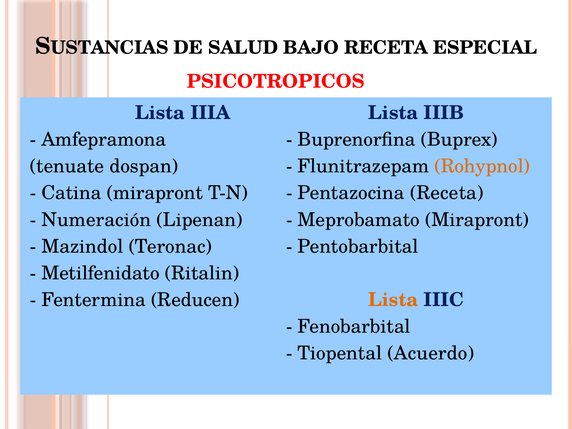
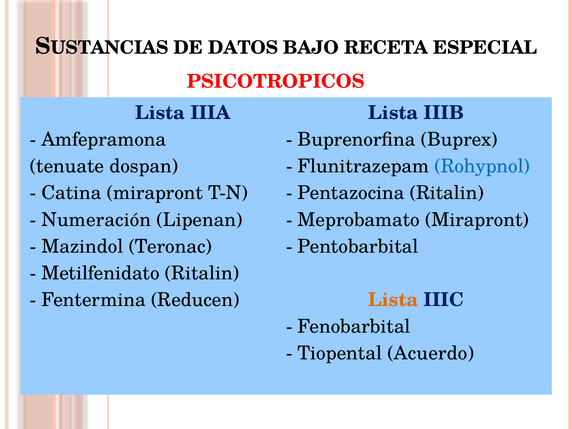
SALUD: SALUD -> DATOS (243, 48)
Rohypnol colour: orange -> blue (482, 166)
Pentazocina Receta: Receta -> Ritalin (447, 193)
